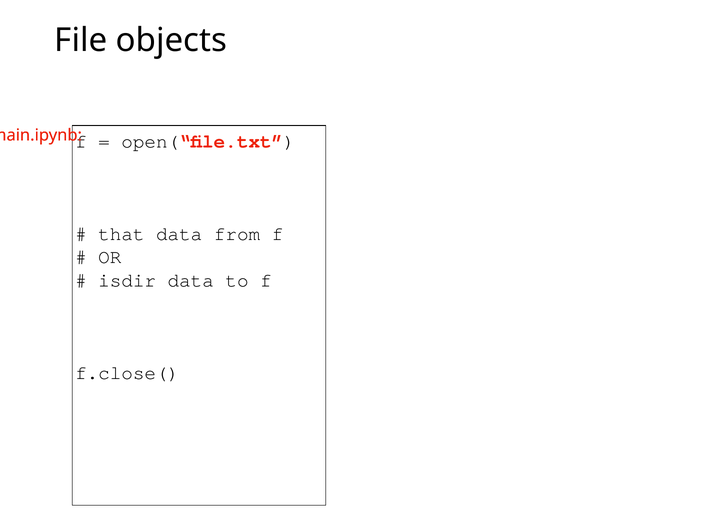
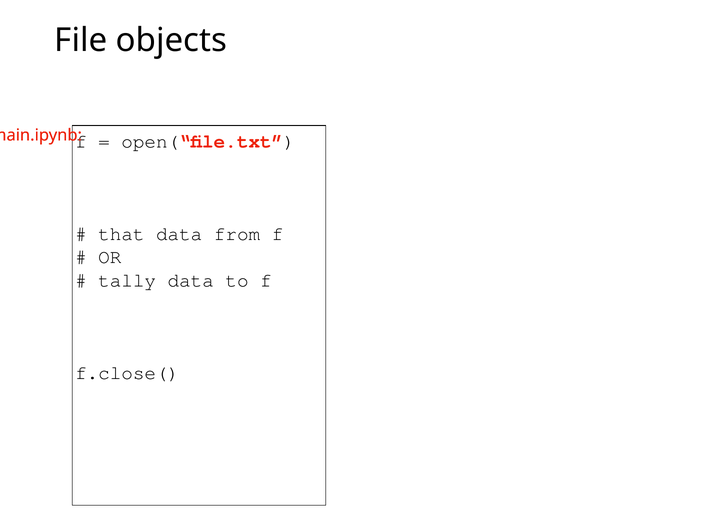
isdir: isdir -> tally (127, 280)
